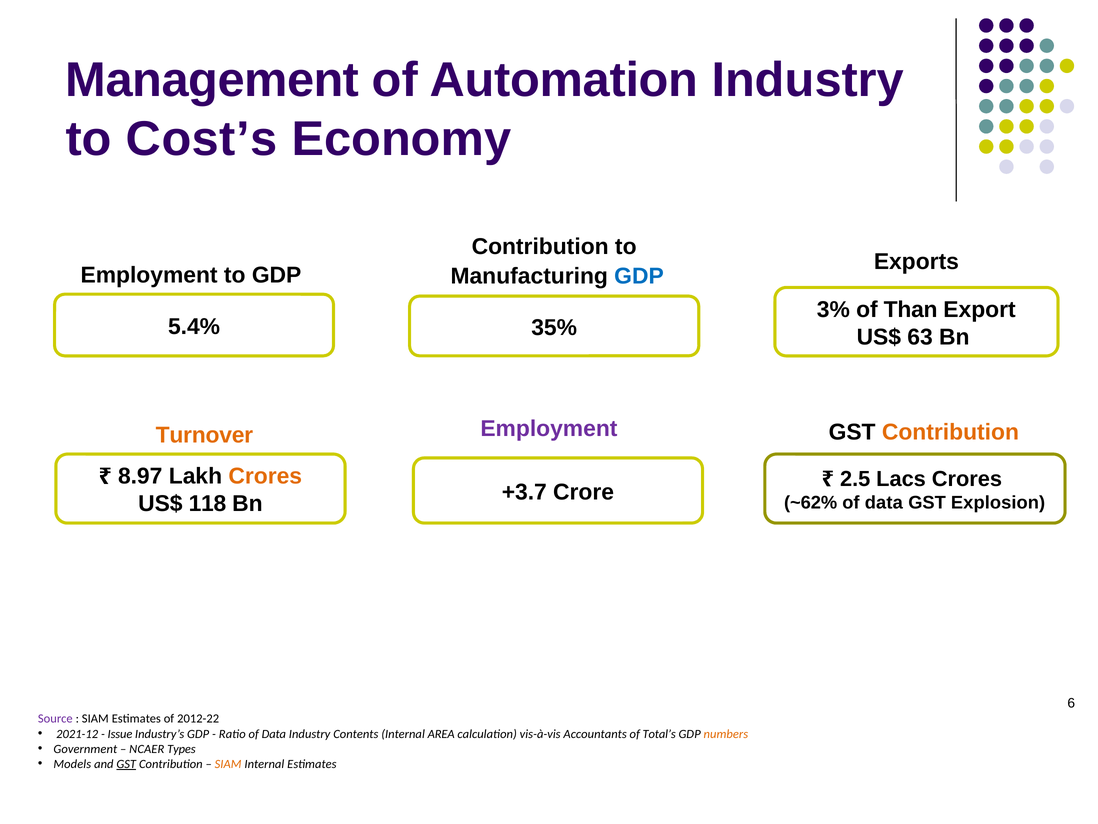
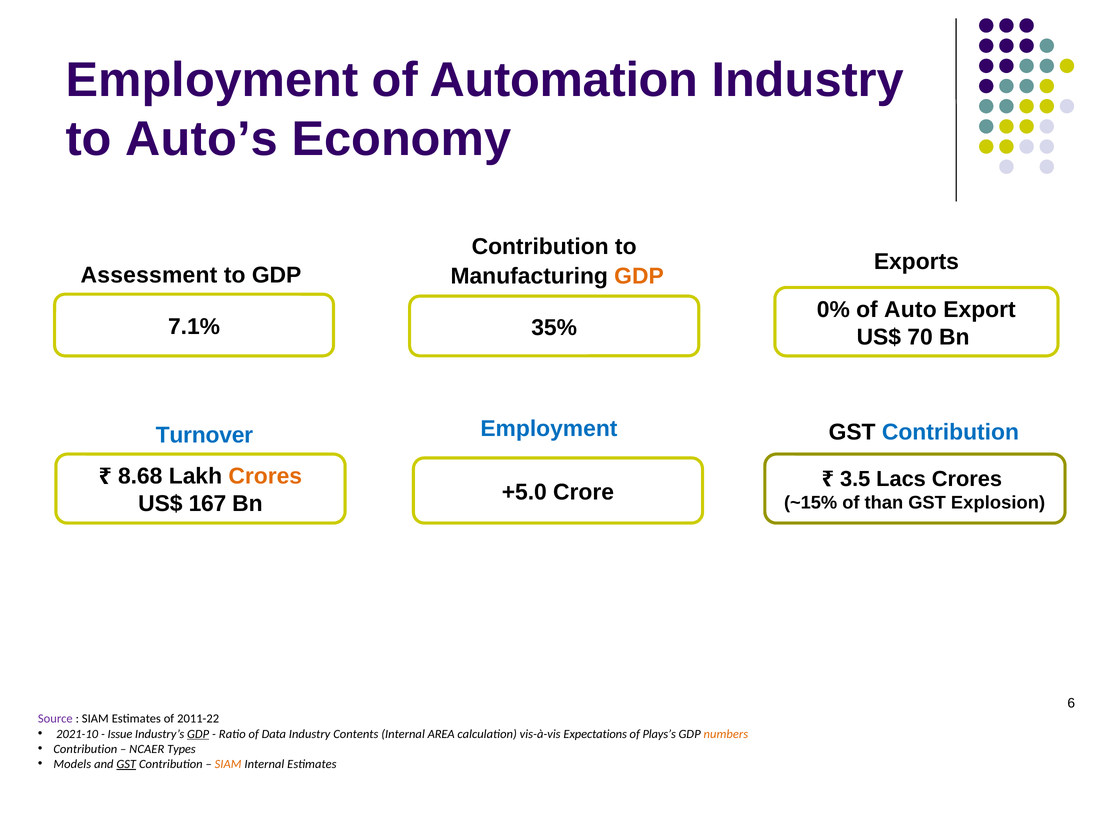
Management: Management -> Employment (212, 80)
Cost’s: Cost’s -> Auto’s (202, 139)
Employment: Employment -> Assessment (149, 275)
GDP colour: blue -> orange (639, 276)
3%: 3% -> 0% (833, 309)
Than: Than -> Auto (910, 309)
5.4%: 5.4% -> 7.1% (194, 326)
63: 63 -> 70 (920, 337)
Employment colour: purple -> blue (549, 428)
Contribution colour: orange -> blue (950, 432)
Turnover colour: orange -> blue (204, 435)
8.97: 8.97 -> 8.68 (140, 476)
2.5: 2.5 -> 3.5 (855, 479)
+3.7: +3.7 -> +5.0 (524, 492)
118: 118 -> 167 (207, 504)
~62%: ~62% -> ~15% (811, 503)
data: data -> than (884, 503)
2012-22: 2012-22 -> 2011-22 (198, 718)
2021-12: 2021-12 -> 2021-10 (77, 733)
GDP underline: none -> present (198, 733)
Accountants: Accountants -> Expectations (595, 733)
Total’s: Total’s -> Plays’s (659, 733)
Government: Government -> Contribution (85, 749)
